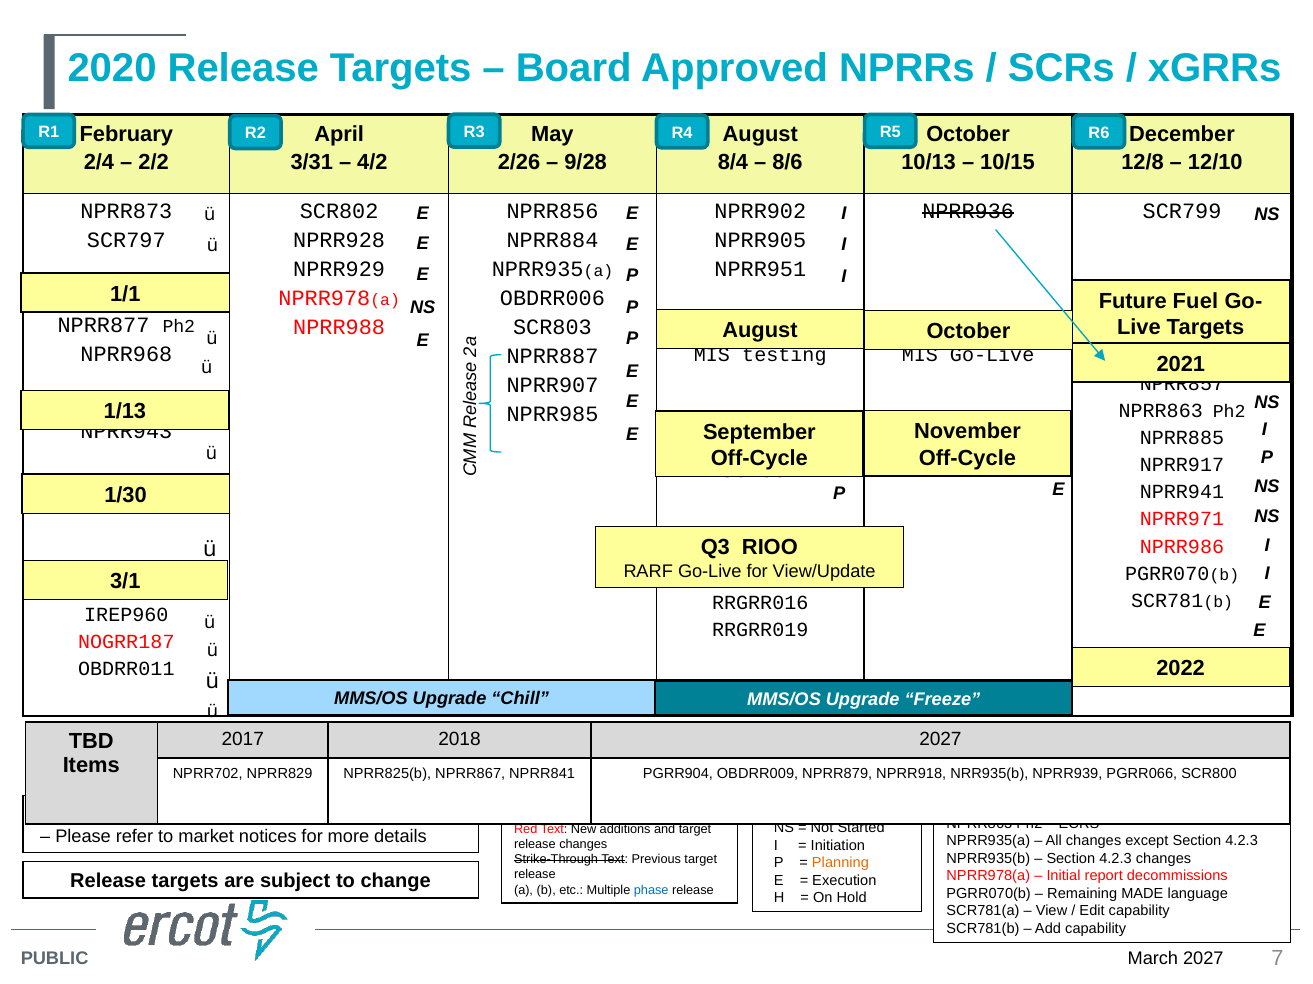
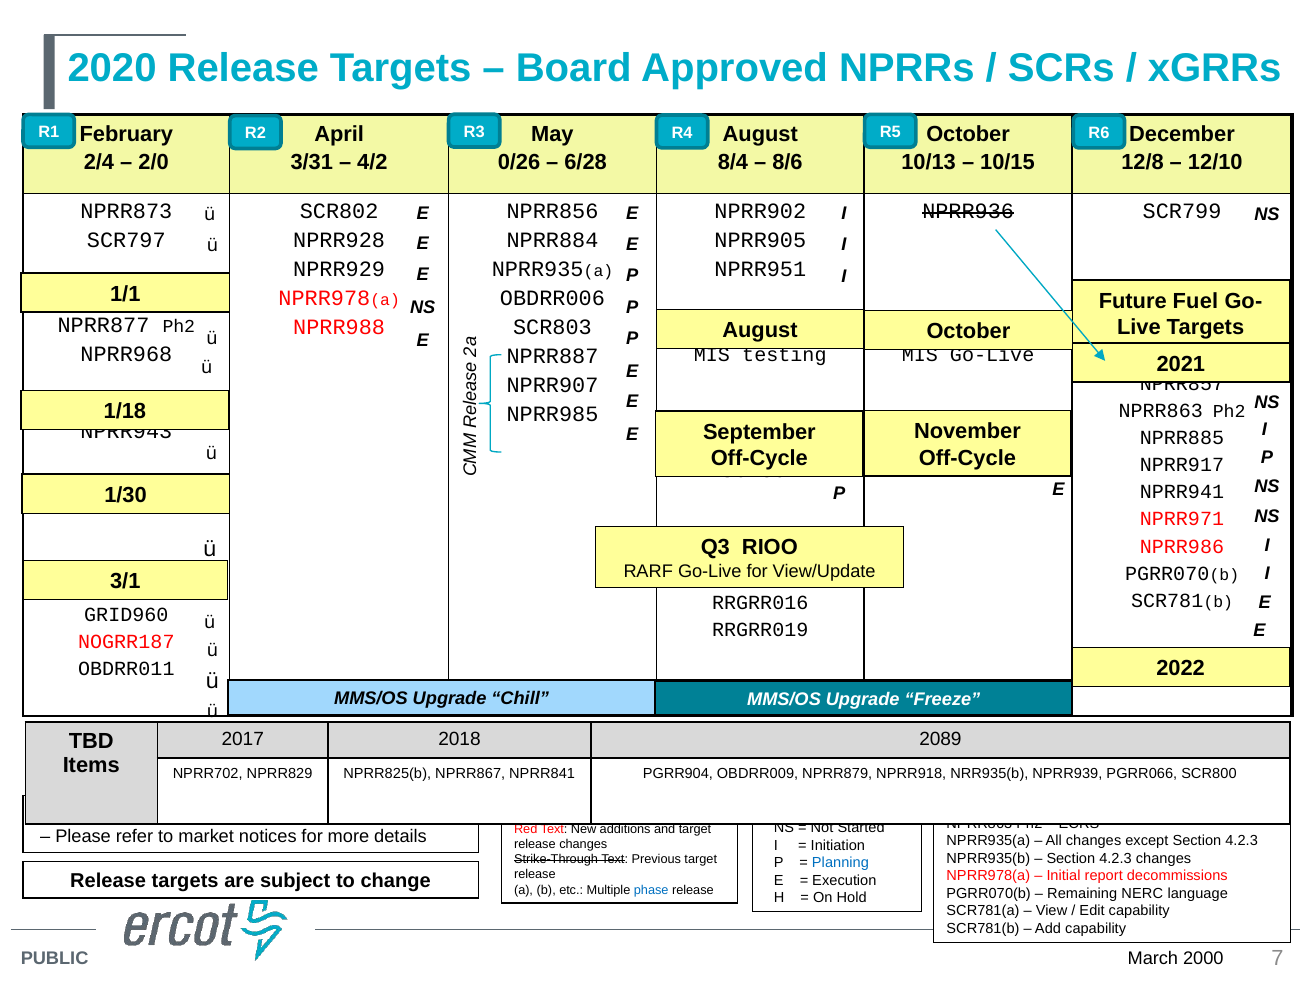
2/2: 2/2 -> 2/0 (154, 163)
2/26: 2/26 -> 0/26 (519, 163)
9/28: 9/28 -> 6/28 (586, 163)
1/13: 1/13 -> 1/18 (125, 412)
IREP960: IREP960 -> GRID960 (126, 615)
2018 2027: 2027 -> 2089 (940, 740)
Planning colour: orange -> blue (840, 863)
MADE: MADE -> NERC (1142, 894)
2027: 2027 -> 2000 (1203, 960)
